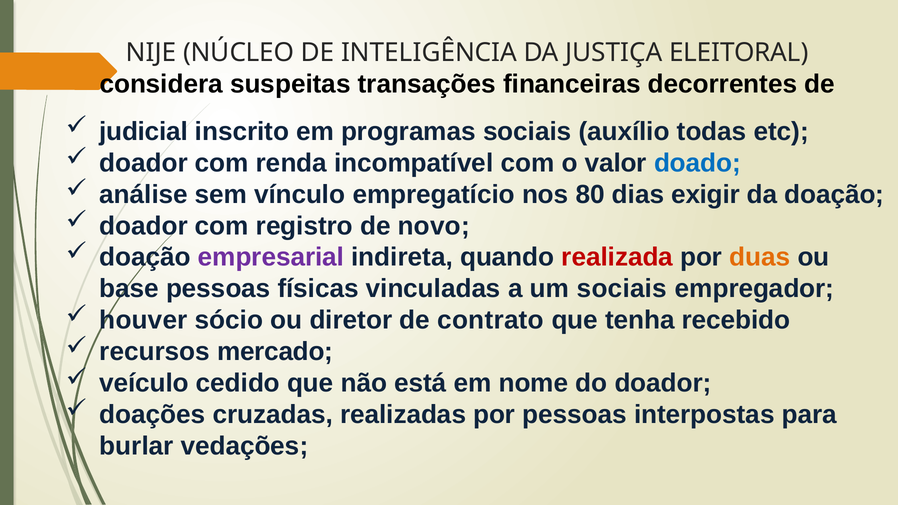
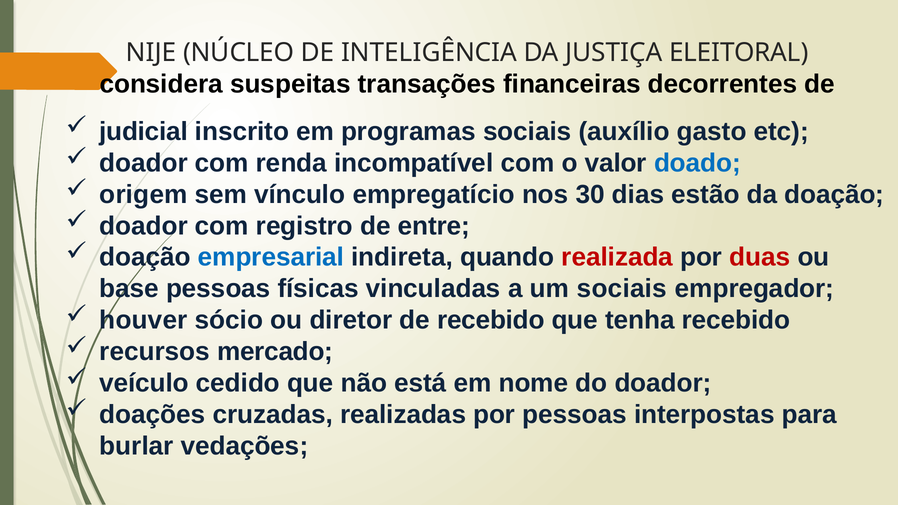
todas: todas -> gasto (712, 131)
análise: análise -> origem (143, 194)
80: 80 -> 30 (590, 194)
exigir: exigir -> estão (705, 194)
novo: novo -> entre (434, 226)
empresarial colour: purple -> blue (271, 257)
duas colour: orange -> red (760, 257)
de contrato: contrato -> recebido (491, 320)
